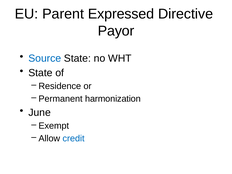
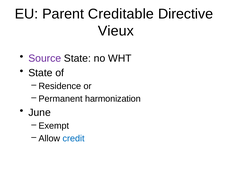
Expressed: Expressed -> Creditable (121, 14)
Payor: Payor -> Vieux (116, 31)
Source colour: blue -> purple (45, 58)
